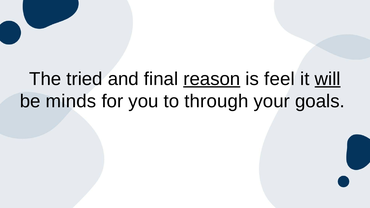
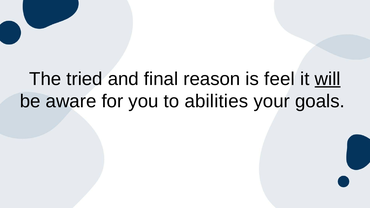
reason underline: present -> none (212, 79)
minds: minds -> aware (71, 101)
through: through -> abilities (216, 101)
